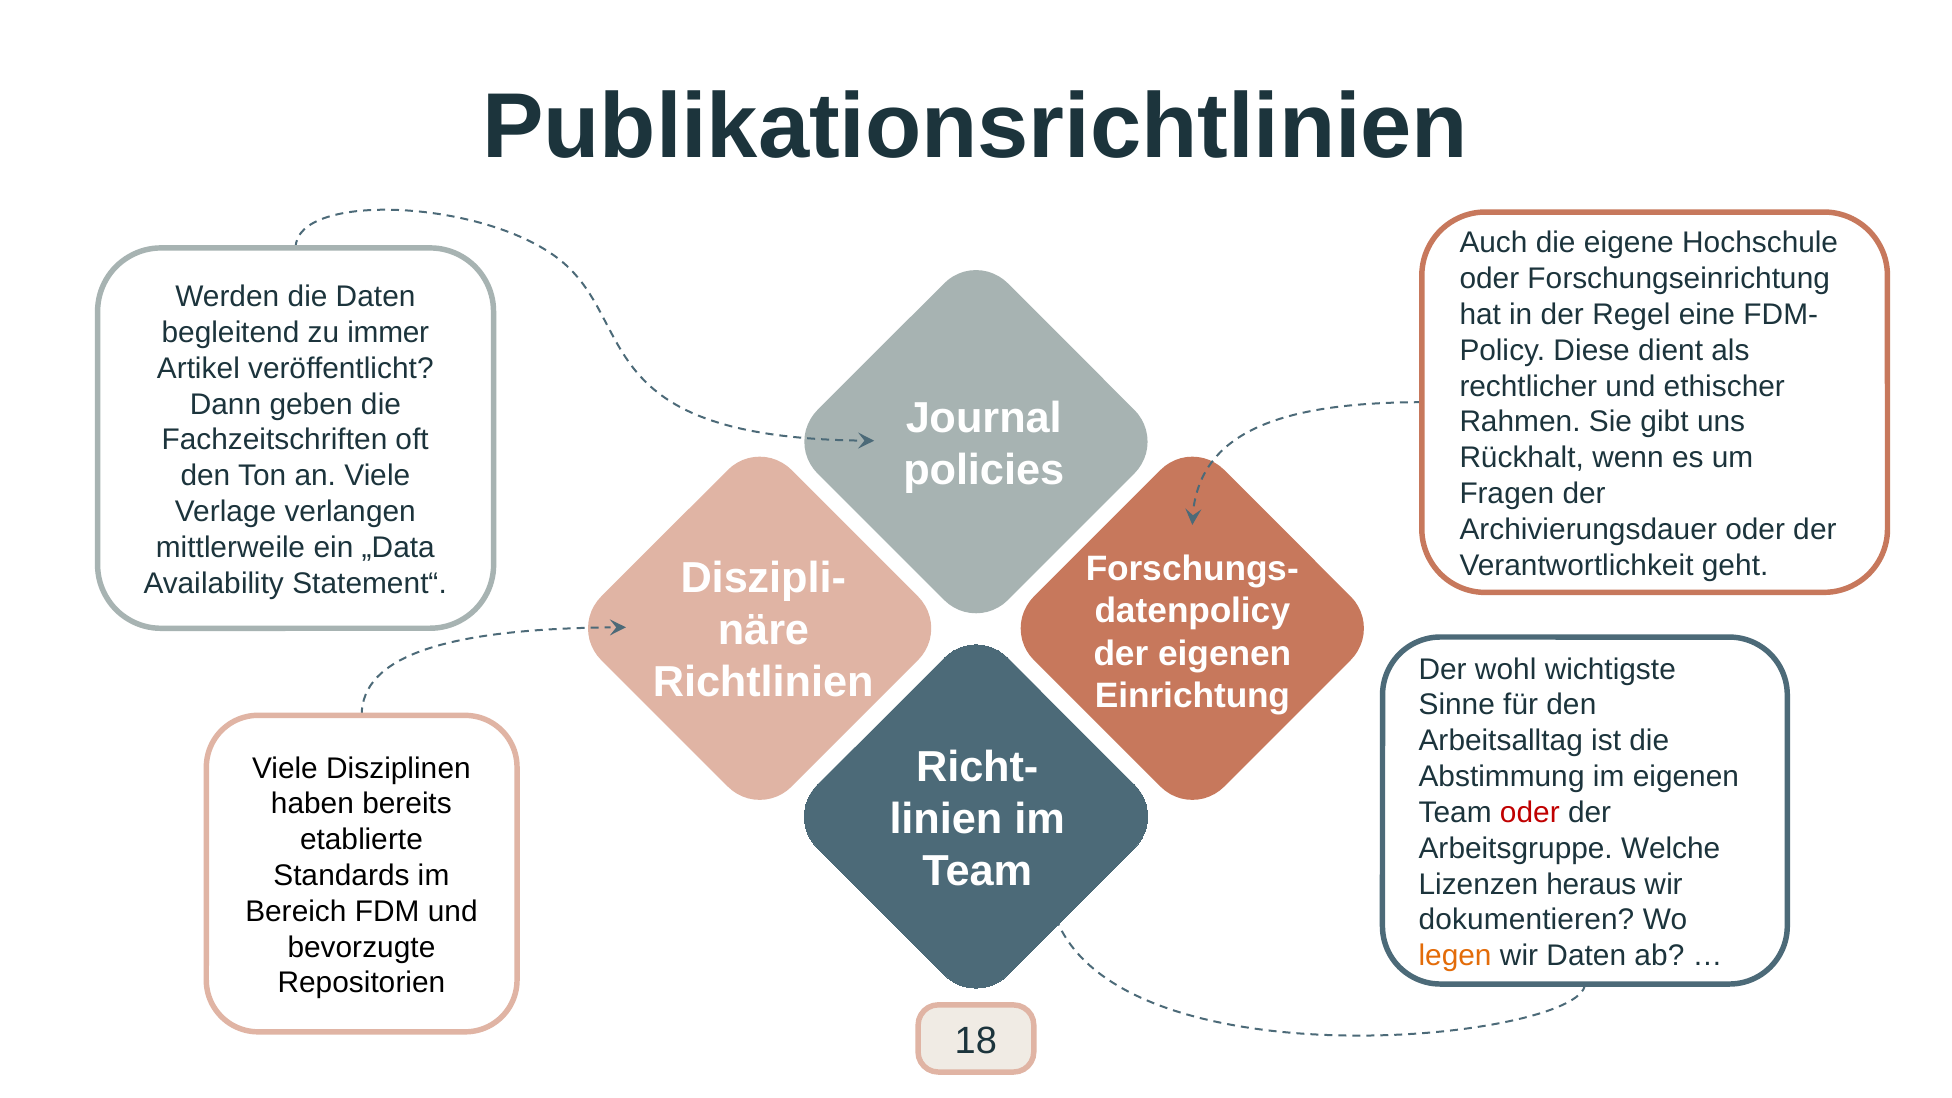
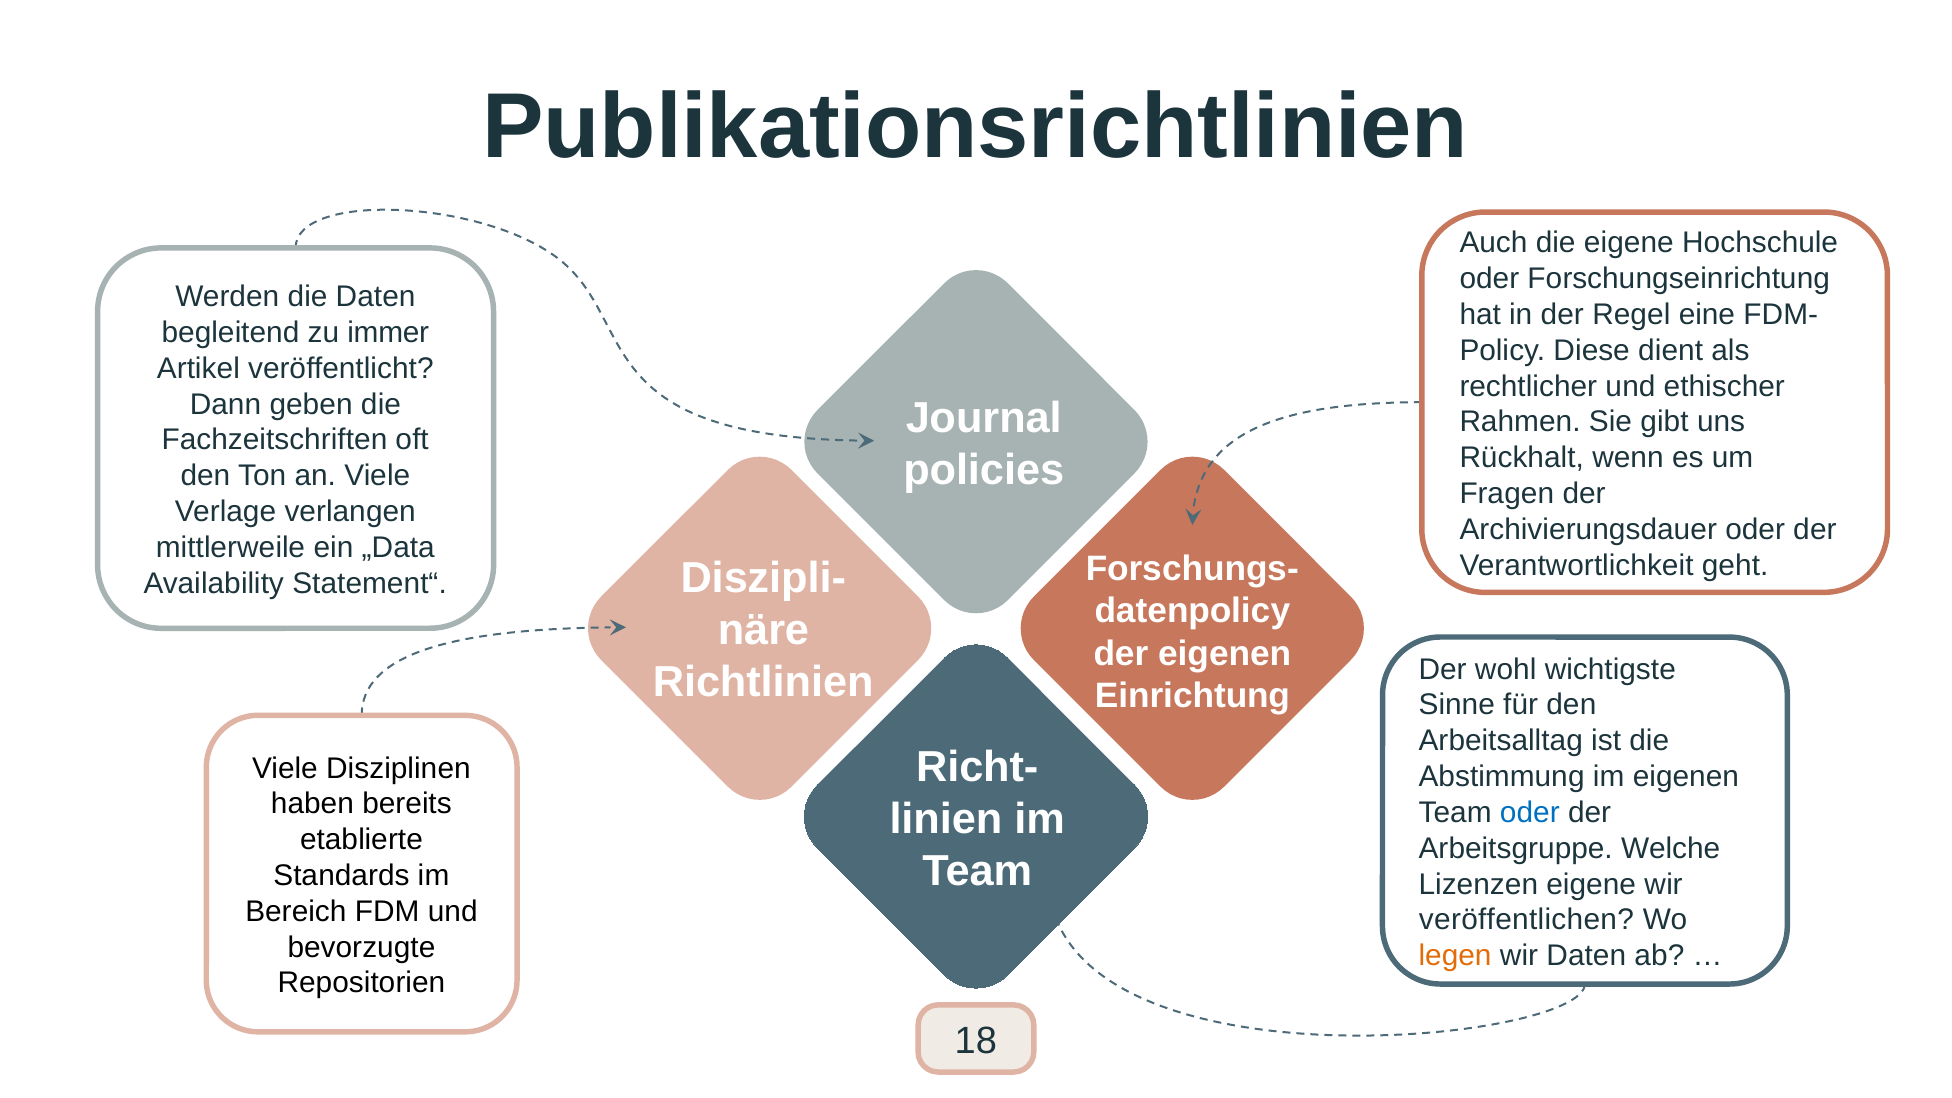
oder colour: red -> blue (1530, 813)
Lizenzen heraus: heraus -> eigene (1591, 884)
dokumentieren: dokumentieren -> veröffentlichen (1526, 920)
